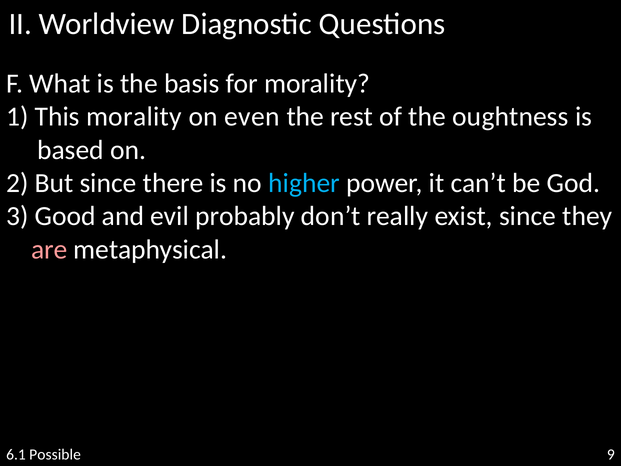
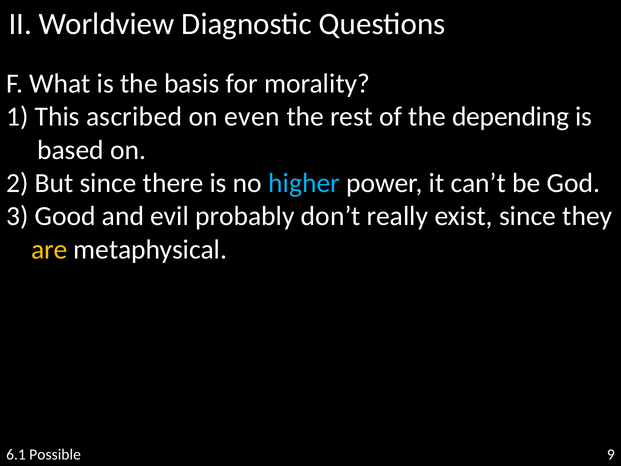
This morality: morality -> ascribed (134, 117)
oughtness: oughtness -> depending (511, 117)
are colour: pink -> yellow (49, 249)
